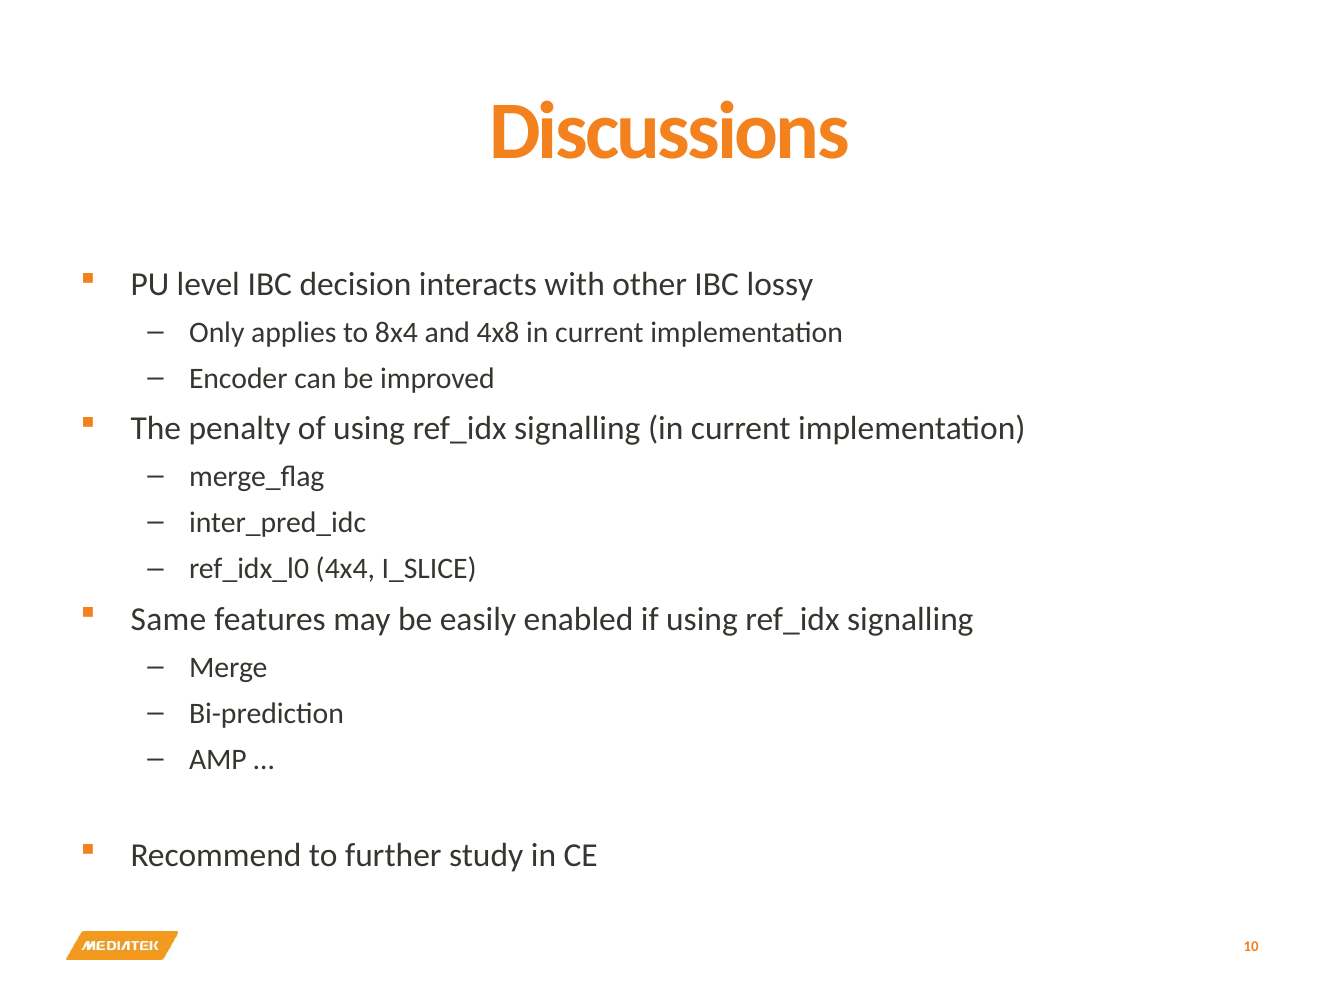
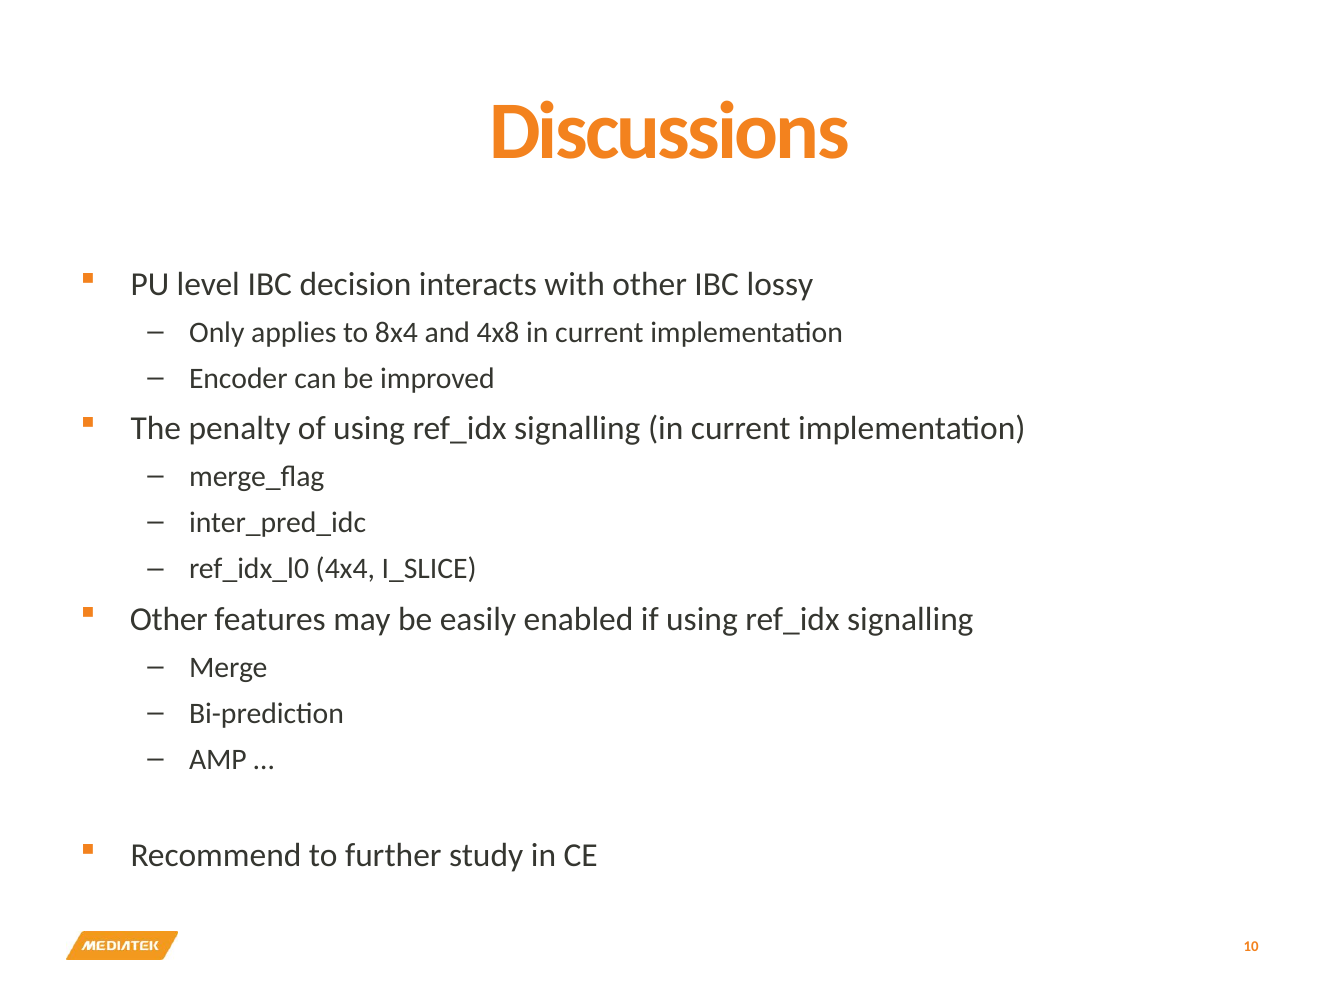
Same: Same -> Other (169, 619)
